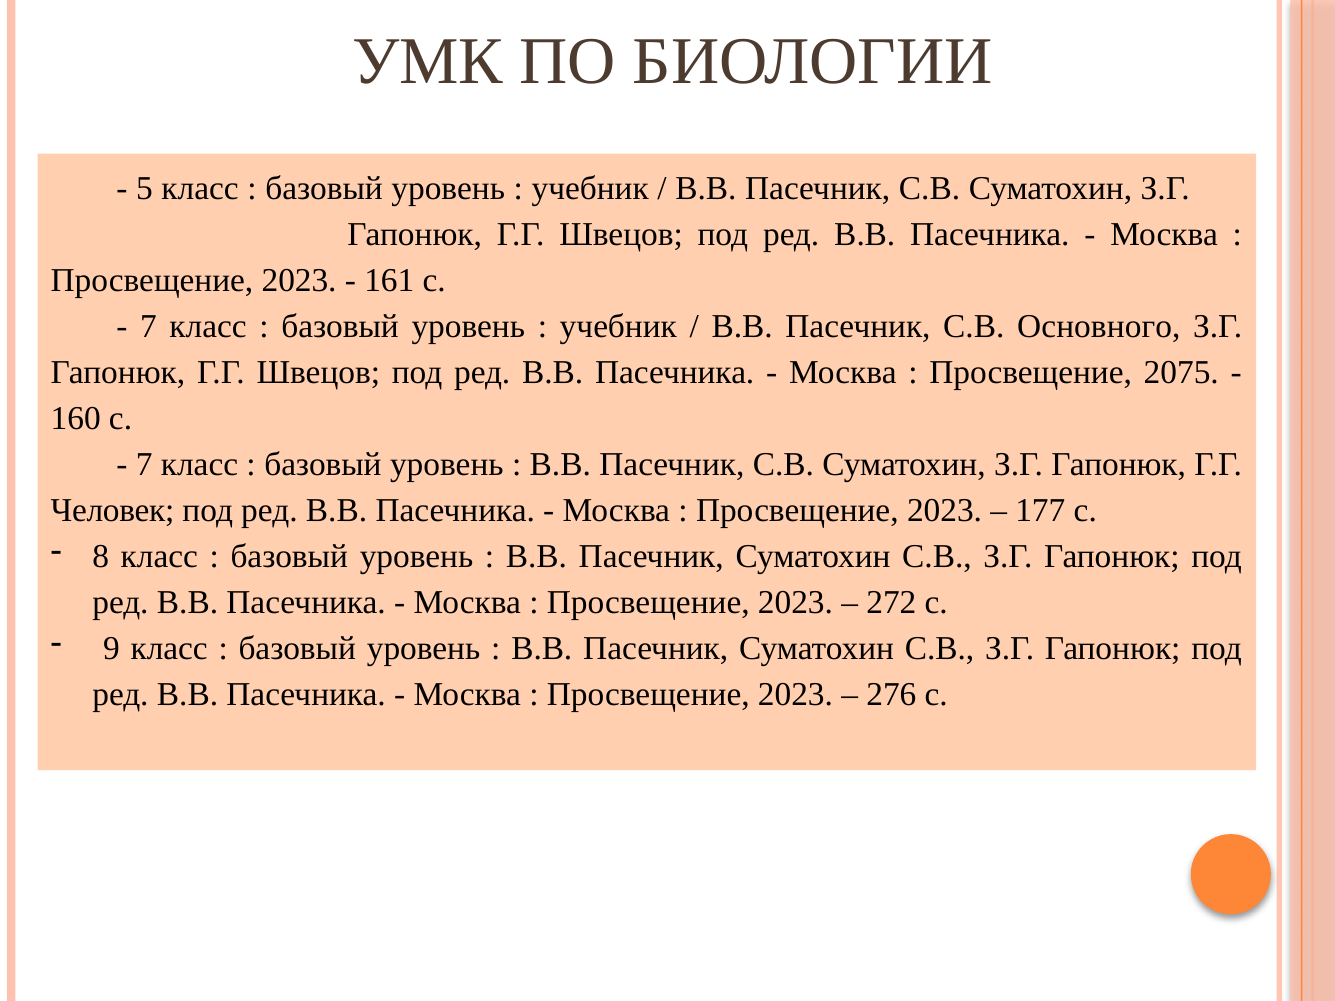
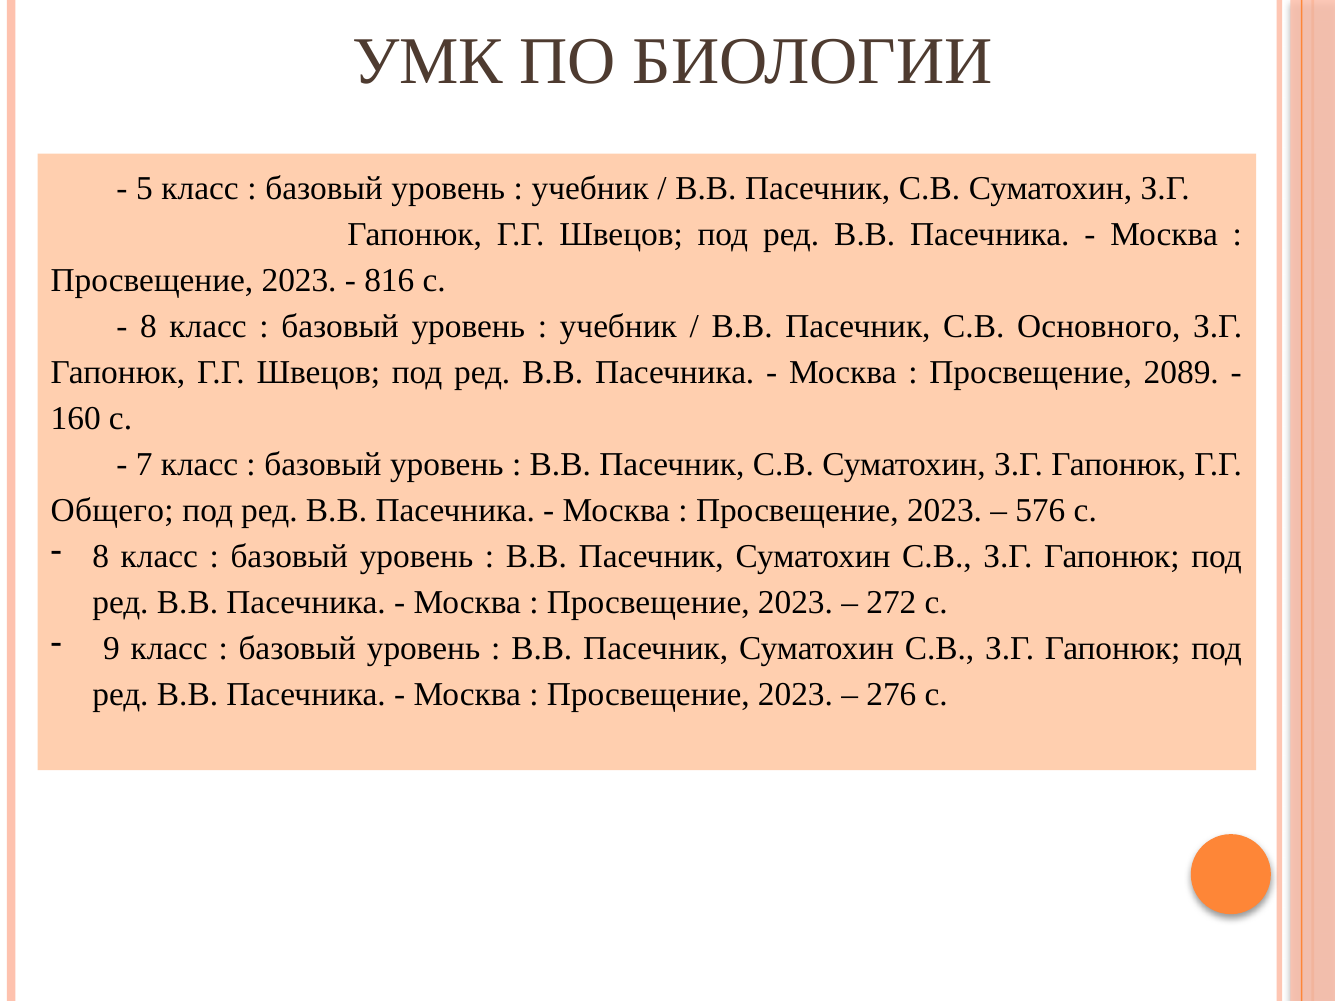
161: 161 -> 816 (389, 281)
7: 7 -> 8 (148, 327)
2075: 2075 -> 2089 (1181, 373)
Человек: Человек -> Общего (112, 511)
177: 177 -> 576 (1040, 511)
